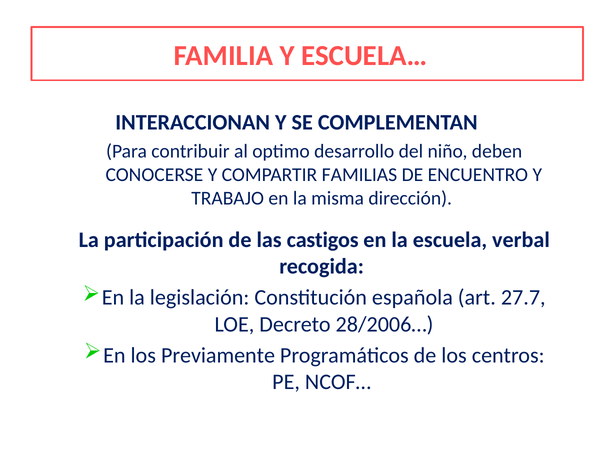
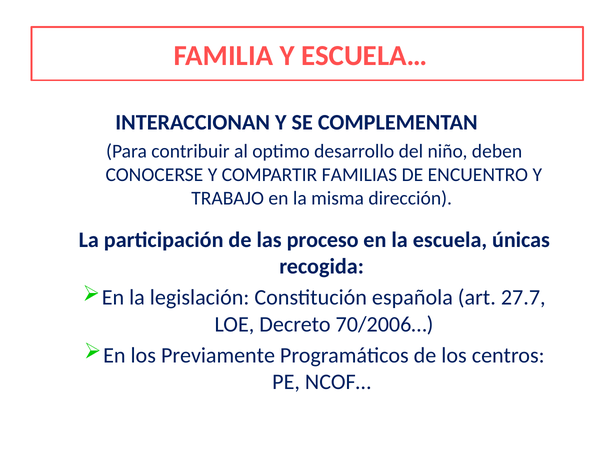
castigos: castigos -> proceso (323, 240)
verbal: verbal -> únicas (521, 240)
28/2006…: 28/2006… -> 70/2006… (384, 324)
